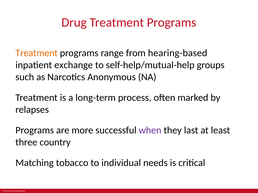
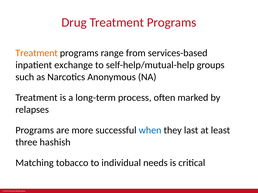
hearing-based: hearing-based -> services-based (178, 53)
when colour: purple -> blue (150, 131)
country: country -> hashish (55, 143)
